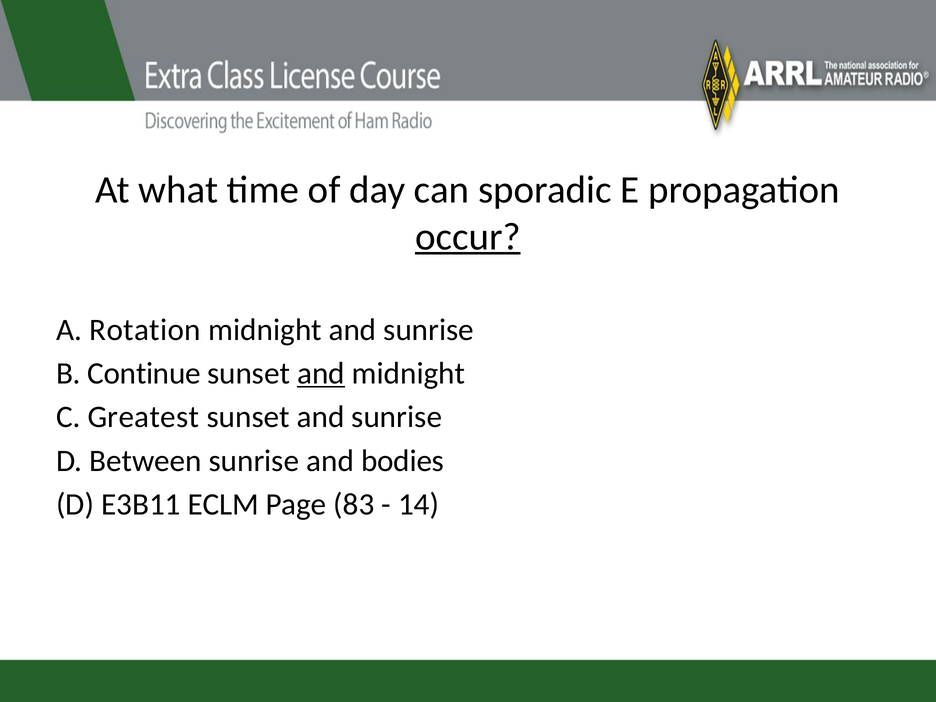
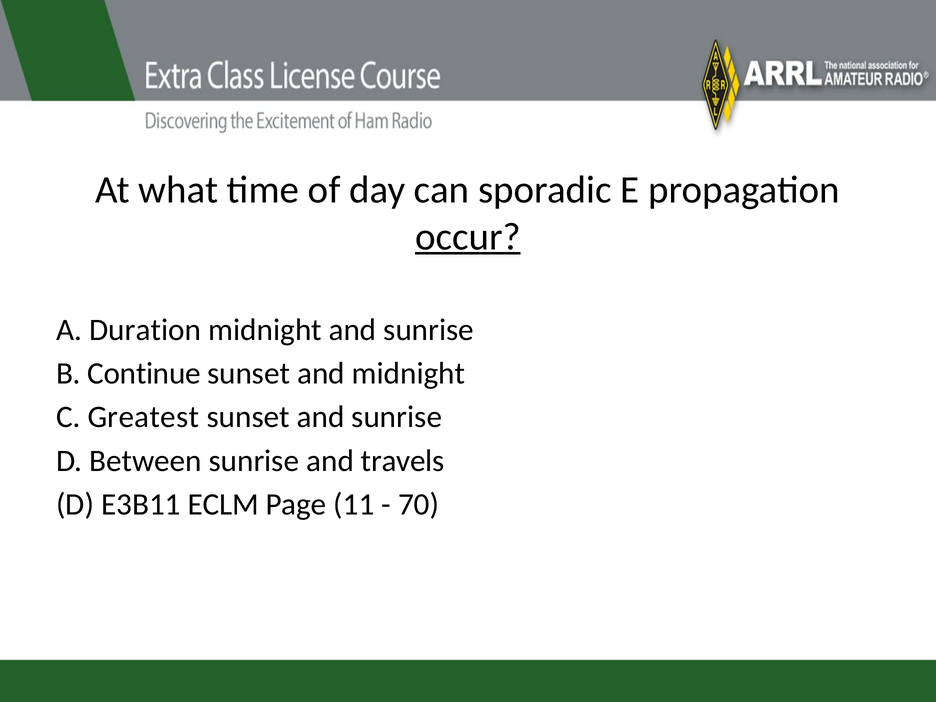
Rotation: Rotation -> Duration (145, 330)
and underline: present -> none (321, 373)
bodies: bodies -> travels (403, 461)
83: 83 -> 11 (354, 504)
14: 14 -> 70 (419, 504)
